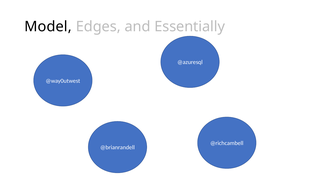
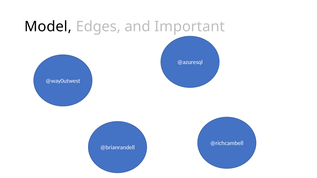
Essentially: Essentially -> Important (190, 27)
